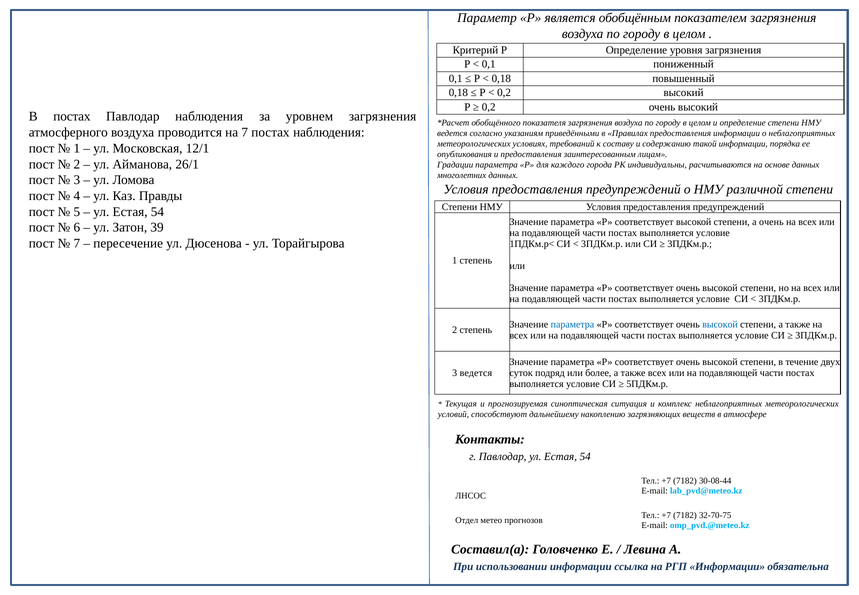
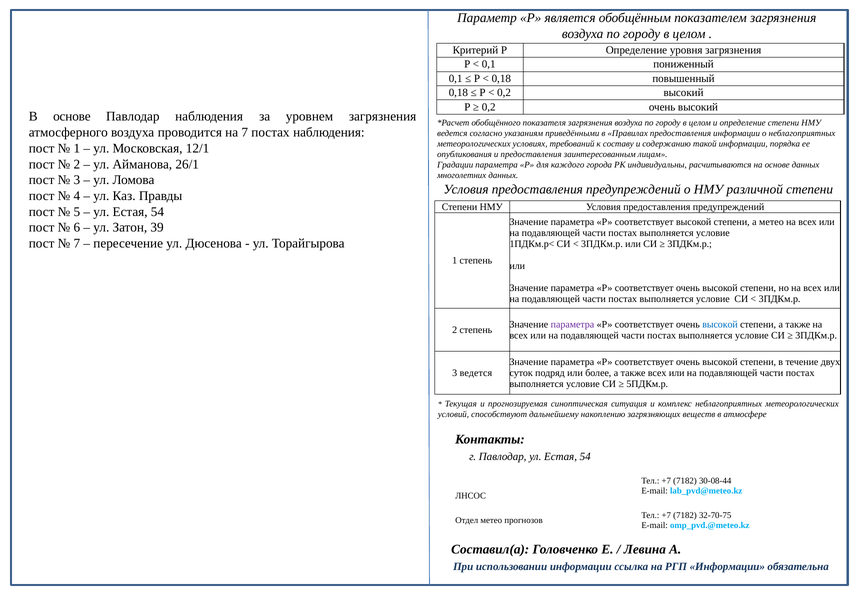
В постах: постах -> основе (72, 116)
а очень: очень -> метео (771, 222)
параметра colour: blue -> purple (572, 324)
